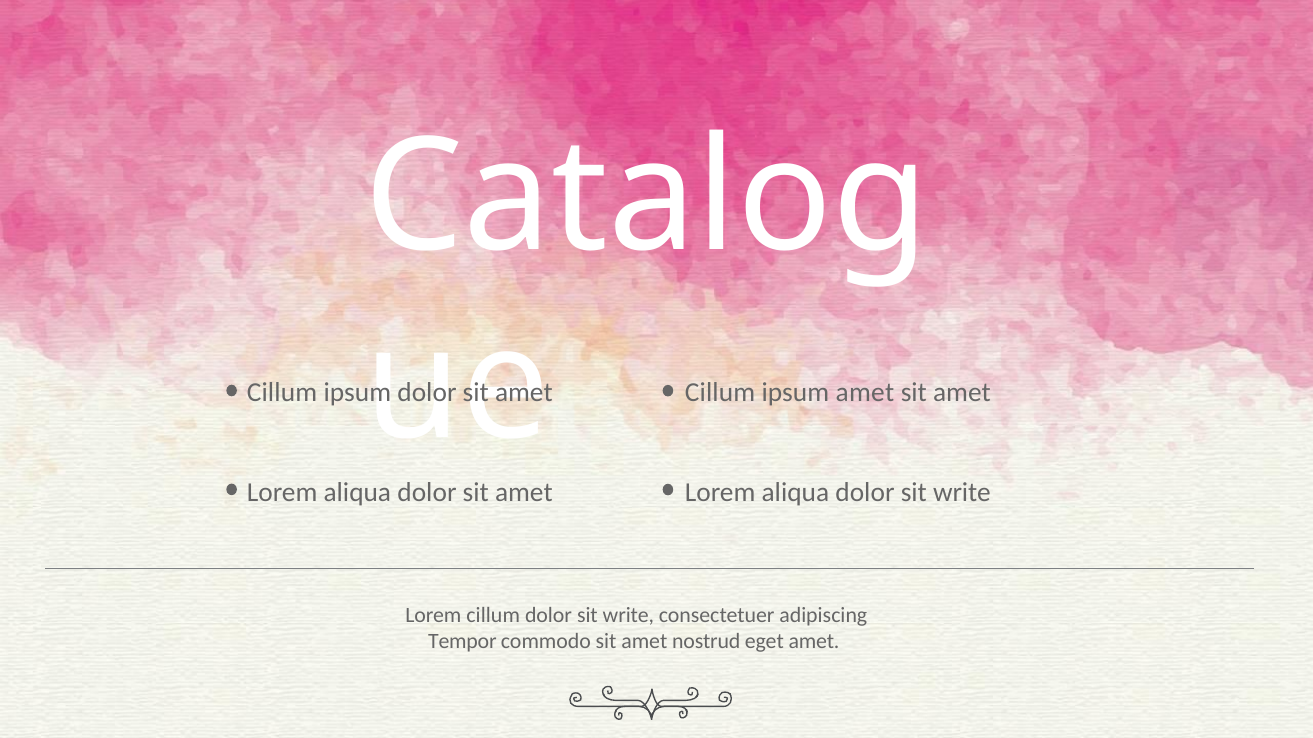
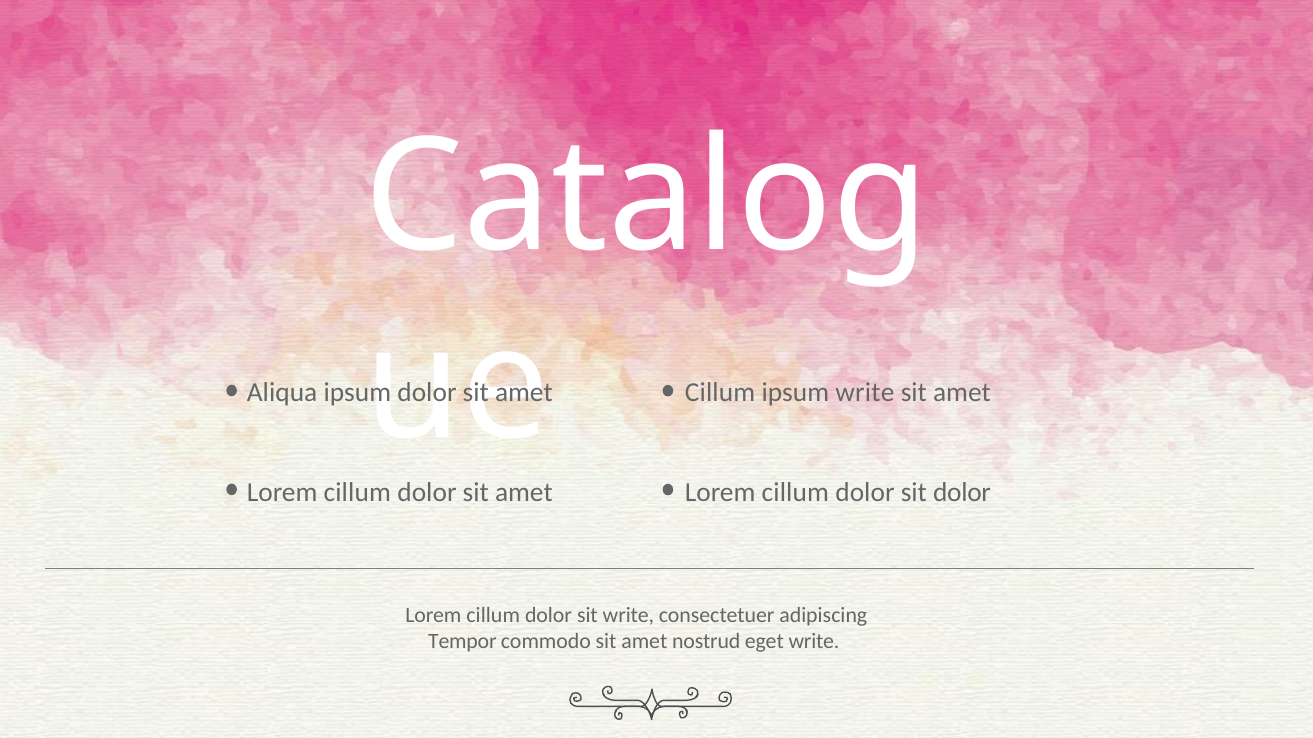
Cillum: Cillum -> Aliqua (282, 393)
ipsum amet: amet -> write (865, 393)
aliqua: aliqua -> cillum (357, 493)
aliqua: aliqua -> cillum (795, 493)
write: write -> dolor (962, 493)
eget amet: amet -> write (814, 642)
